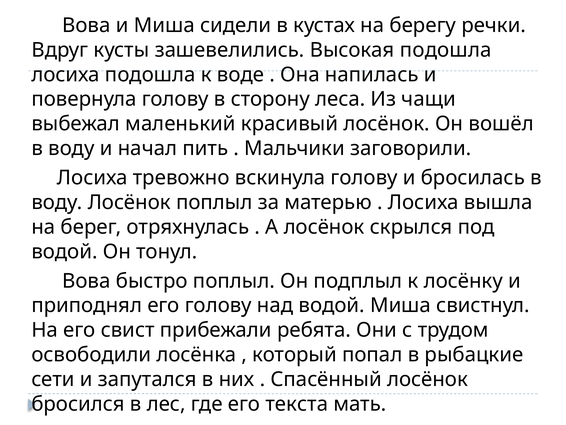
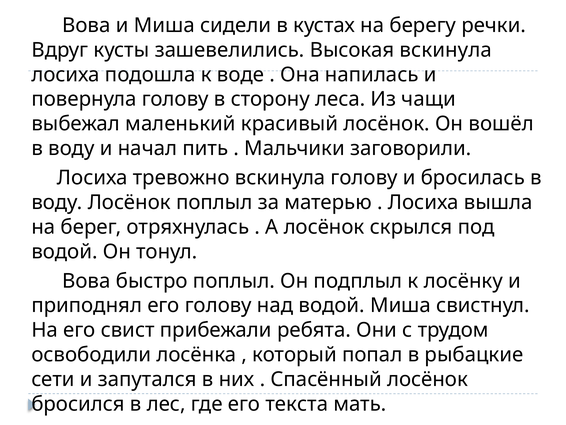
Высокая подошла: подошла -> вскинула (446, 50)
